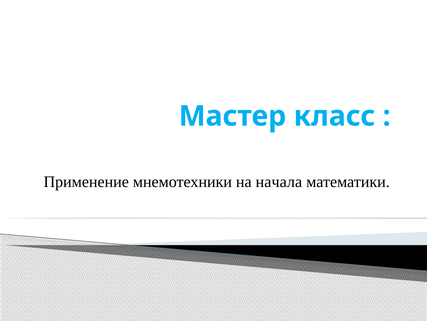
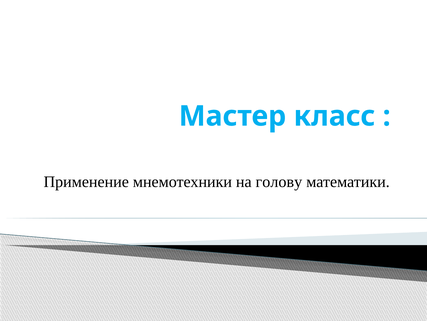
начала: начала -> голову (279, 181)
